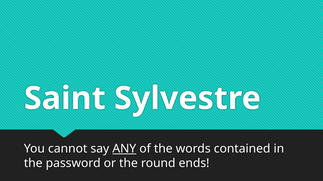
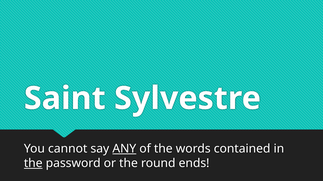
the underline: none -> present (33, 164)
